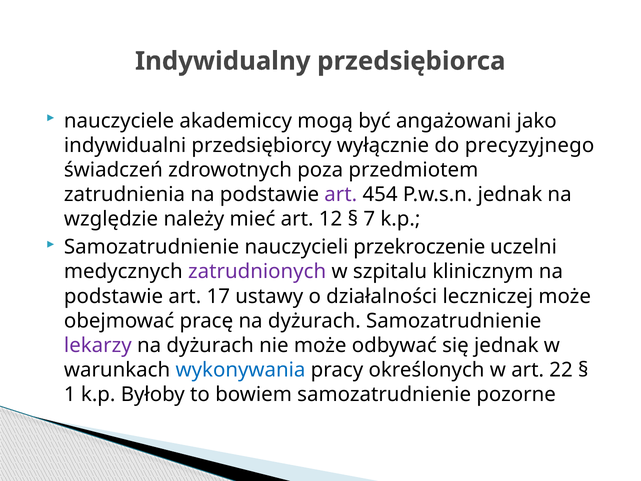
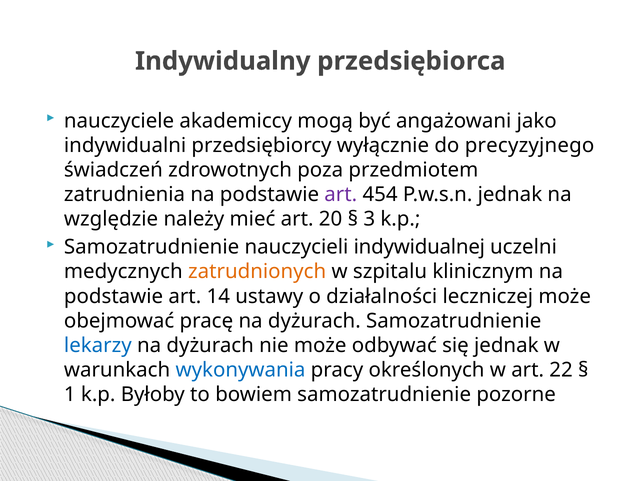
12: 12 -> 20 (331, 219)
7: 7 -> 3 (369, 219)
przekroczenie: przekroczenie -> indywidualnej (419, 247)
zatrudnionych colour: purple -> orange (257, 272)
17: 17 -> 14 (218, 296)
lekarzy colour: purple -> blue (98, 345)
